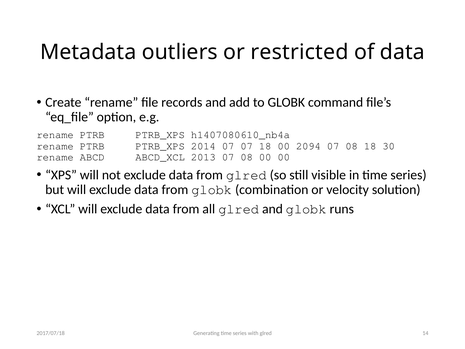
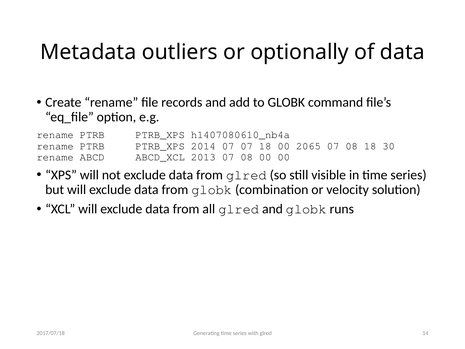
restricted: restricted -> optionally (300, 52)
2094: 2094 -> 2065 (308, 146)
